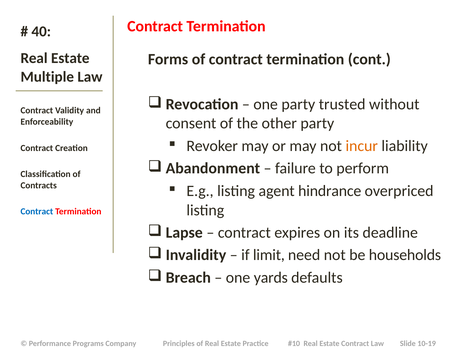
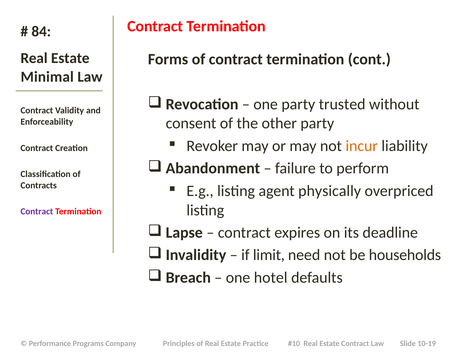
40: 40 -> 84 (41, 32)
Multiple: Multiple -> Minimal (47, 77)
hindrance: hindrance -> physically (330, 191)
Contract colour: blue -> purple (37, 211)
yards: yards -> hotel (271, 277)
